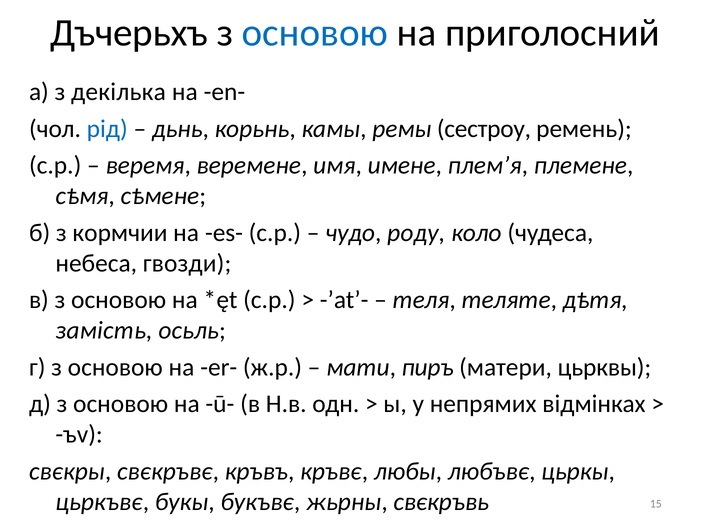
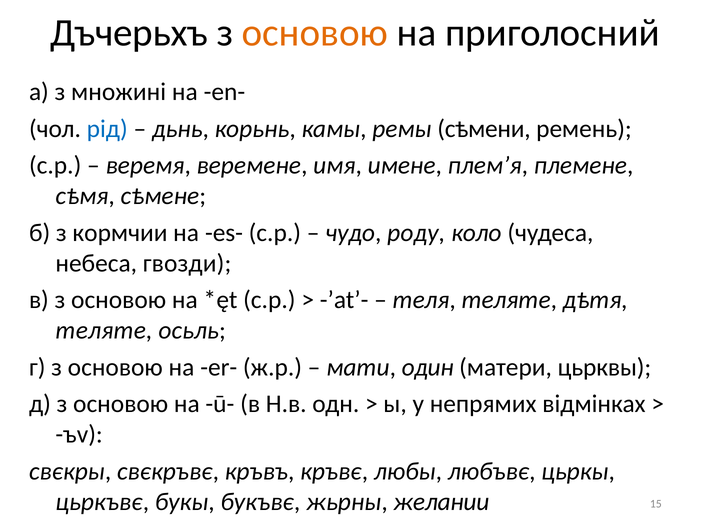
основою colour: blue -> orange (315, 33)
декілька: декілька -> множині (119, 92)
сестроу: сестроу -> сѣмени (484, 129)
замість: замість -> теляте (104, 331)
пиръ: пиръ -> один (428, 367)
свєкръвь: свєкръвь -> желании (441, 502)
